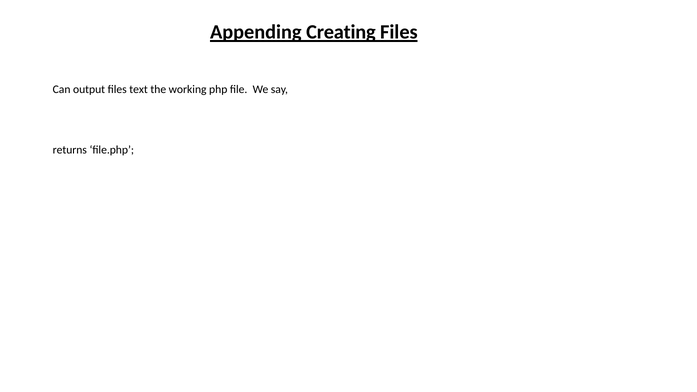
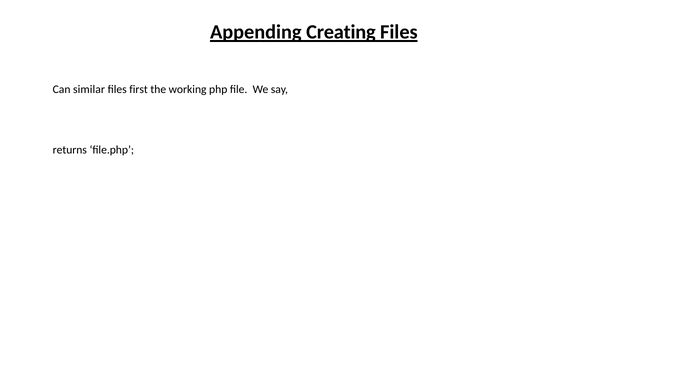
output: output -> similar (89, 90)
text: text -> first (139, 90)
